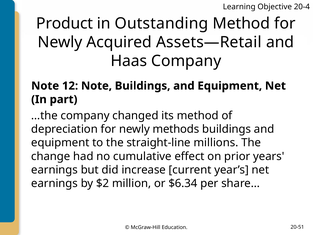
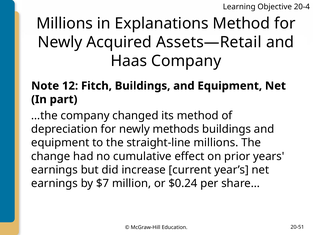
Product: Product -> Millions (65, 23)
Outstanding: Outstanding -> Explanations (162, 23)
12 Note: Note -> Fitch (96, 86)
$2: $2 -> $7 (103, 183)
$6.34: $6.34 -> $0.24 (183, 183)
